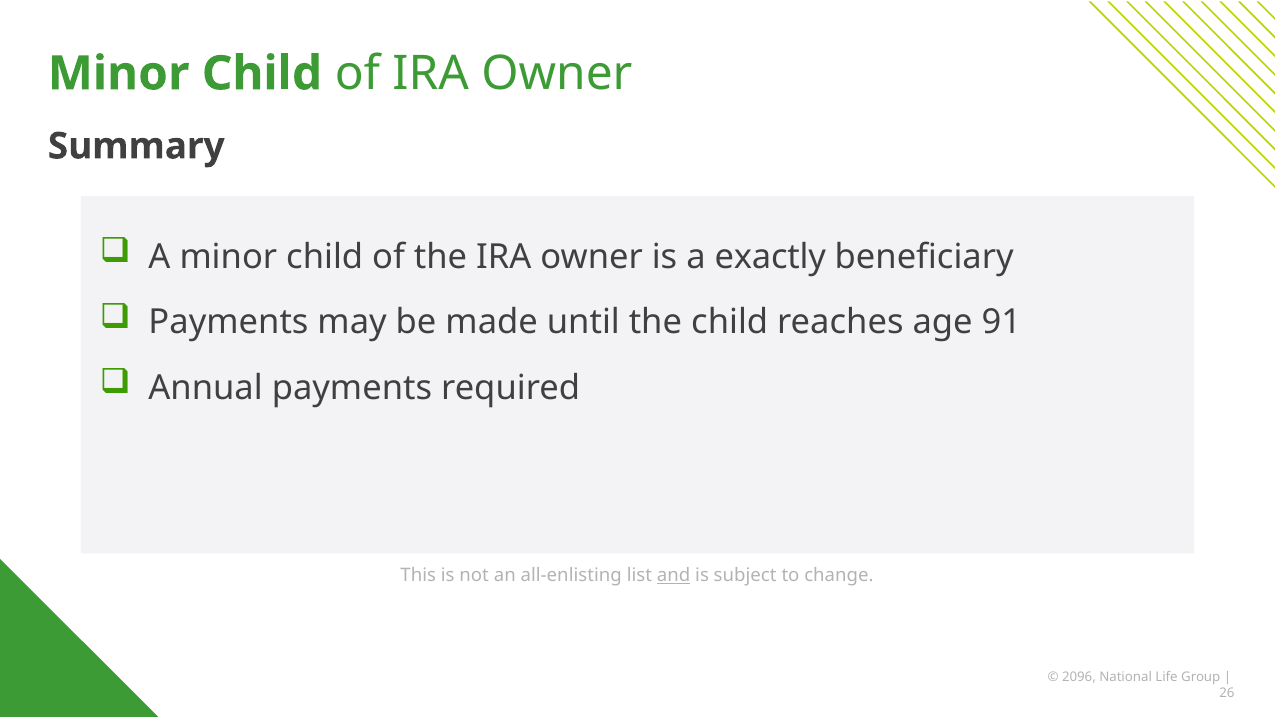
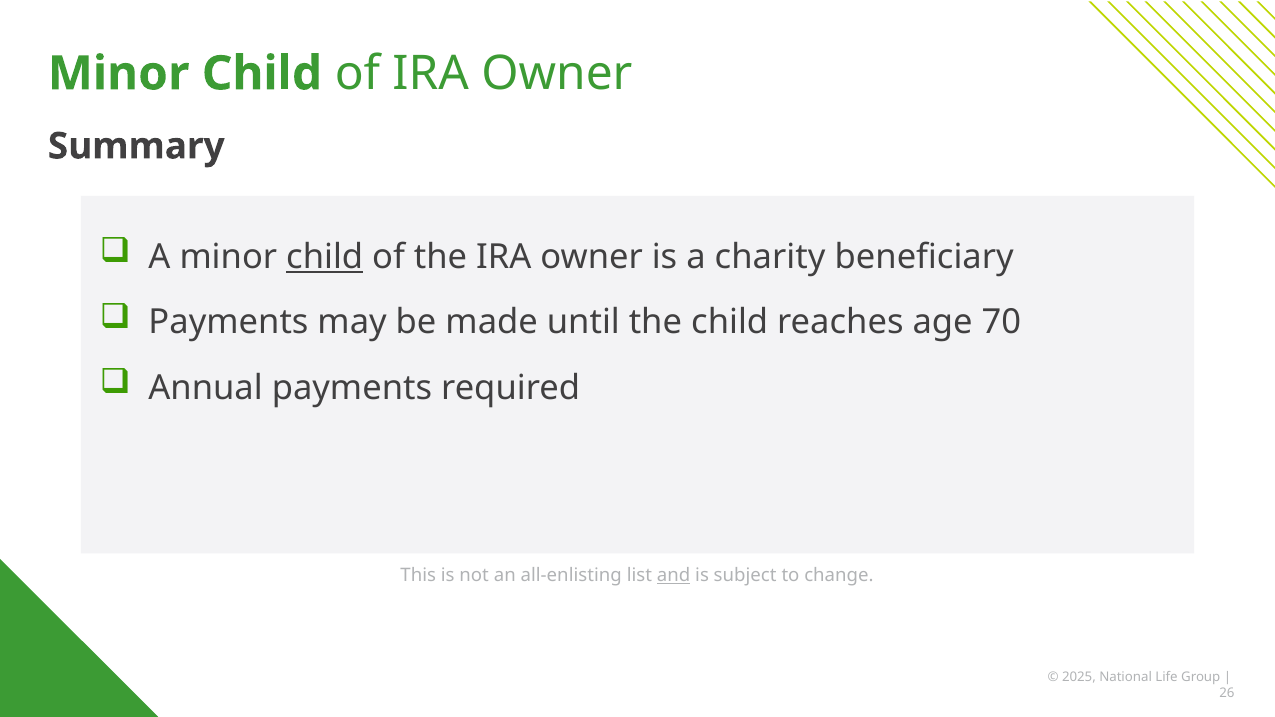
child underline: none -> present (325, 257)
exactly: exactly -> charity (770, 257)
91: 91 -> 70 (1001, 323)
2096: 2096 -> 2025 (1079, 677)
